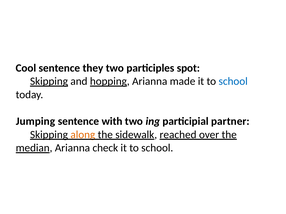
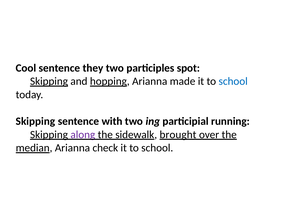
Jumping: Jumping -> Skipping (35, 122)
partner: partner -> running (230, 122)
along colour: orange -> purple (83, 135)
reached: reached -> brought (178, 135)
